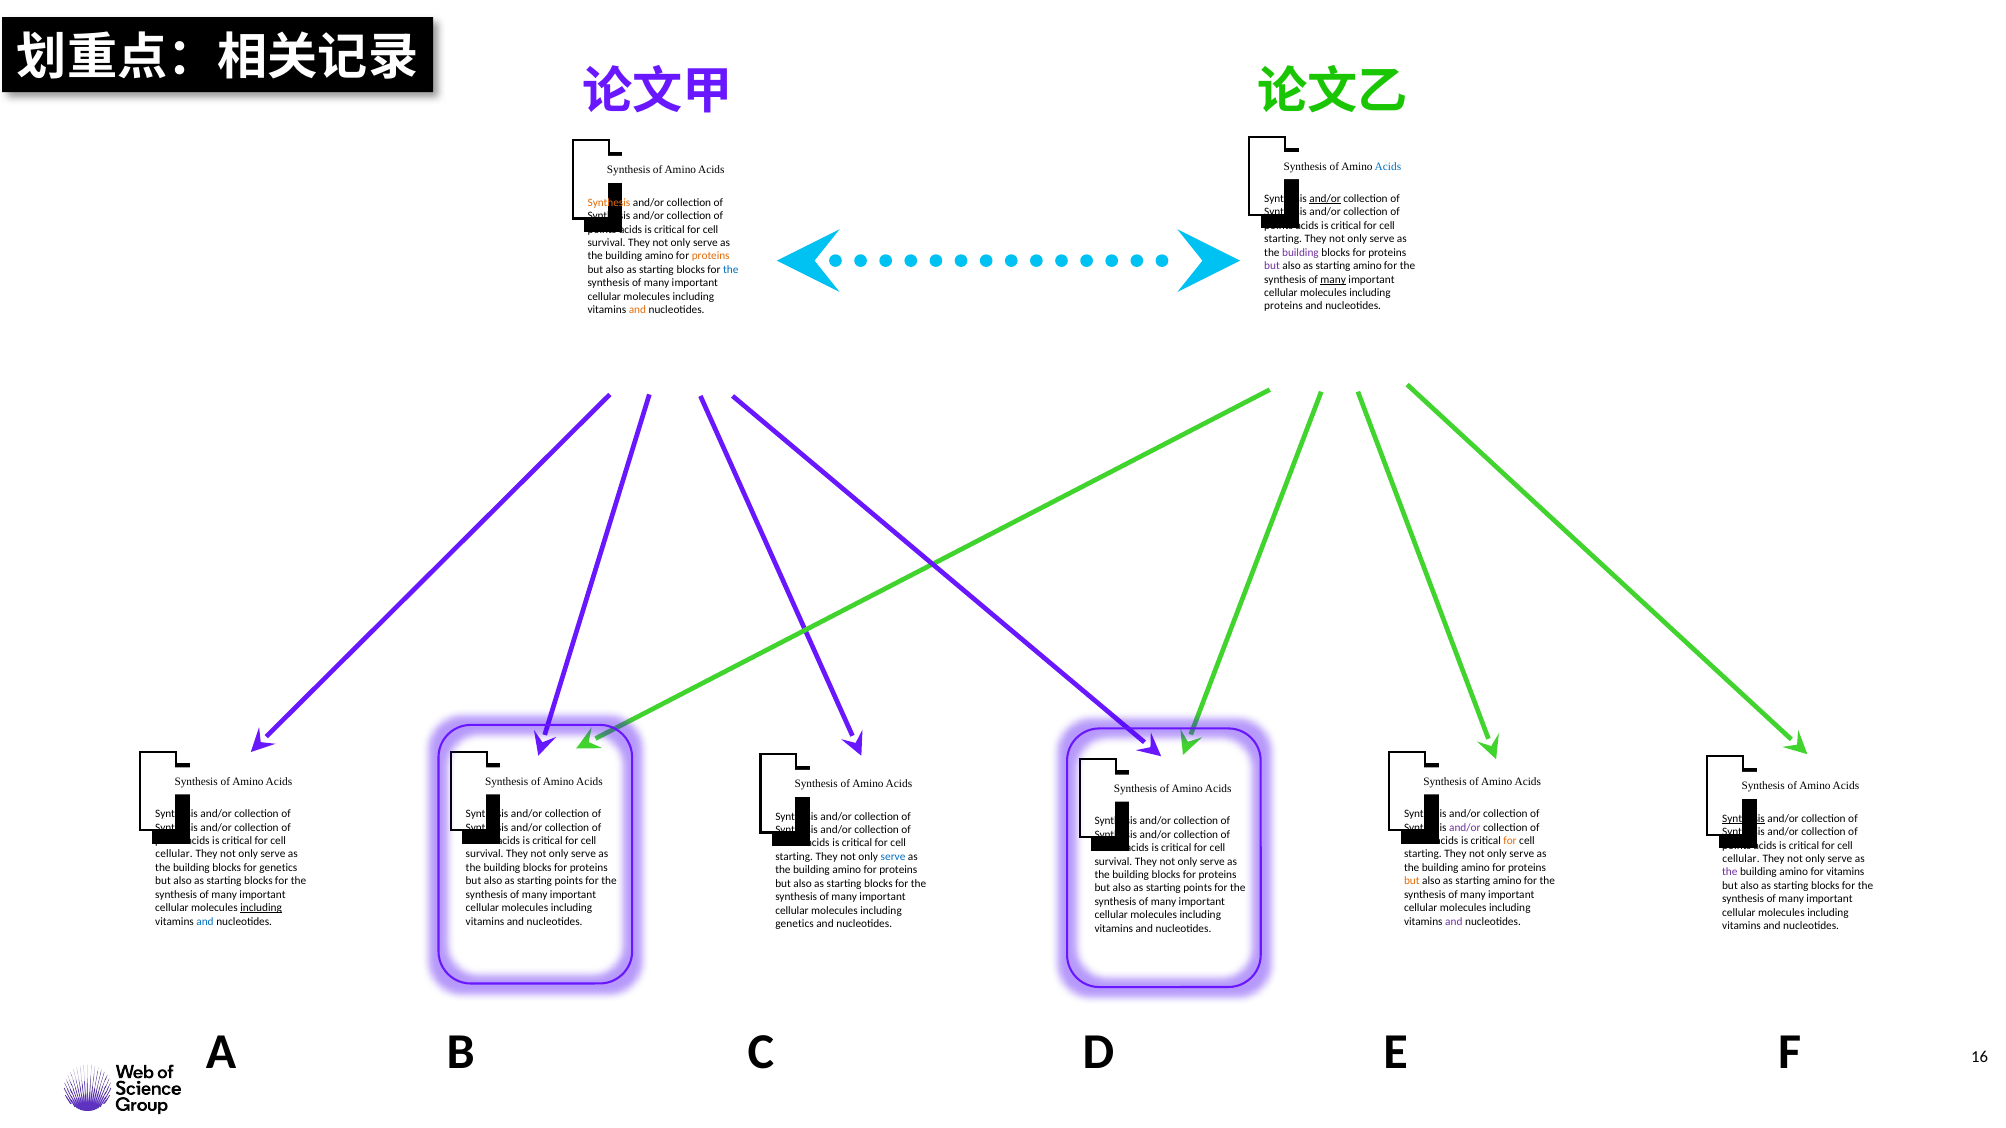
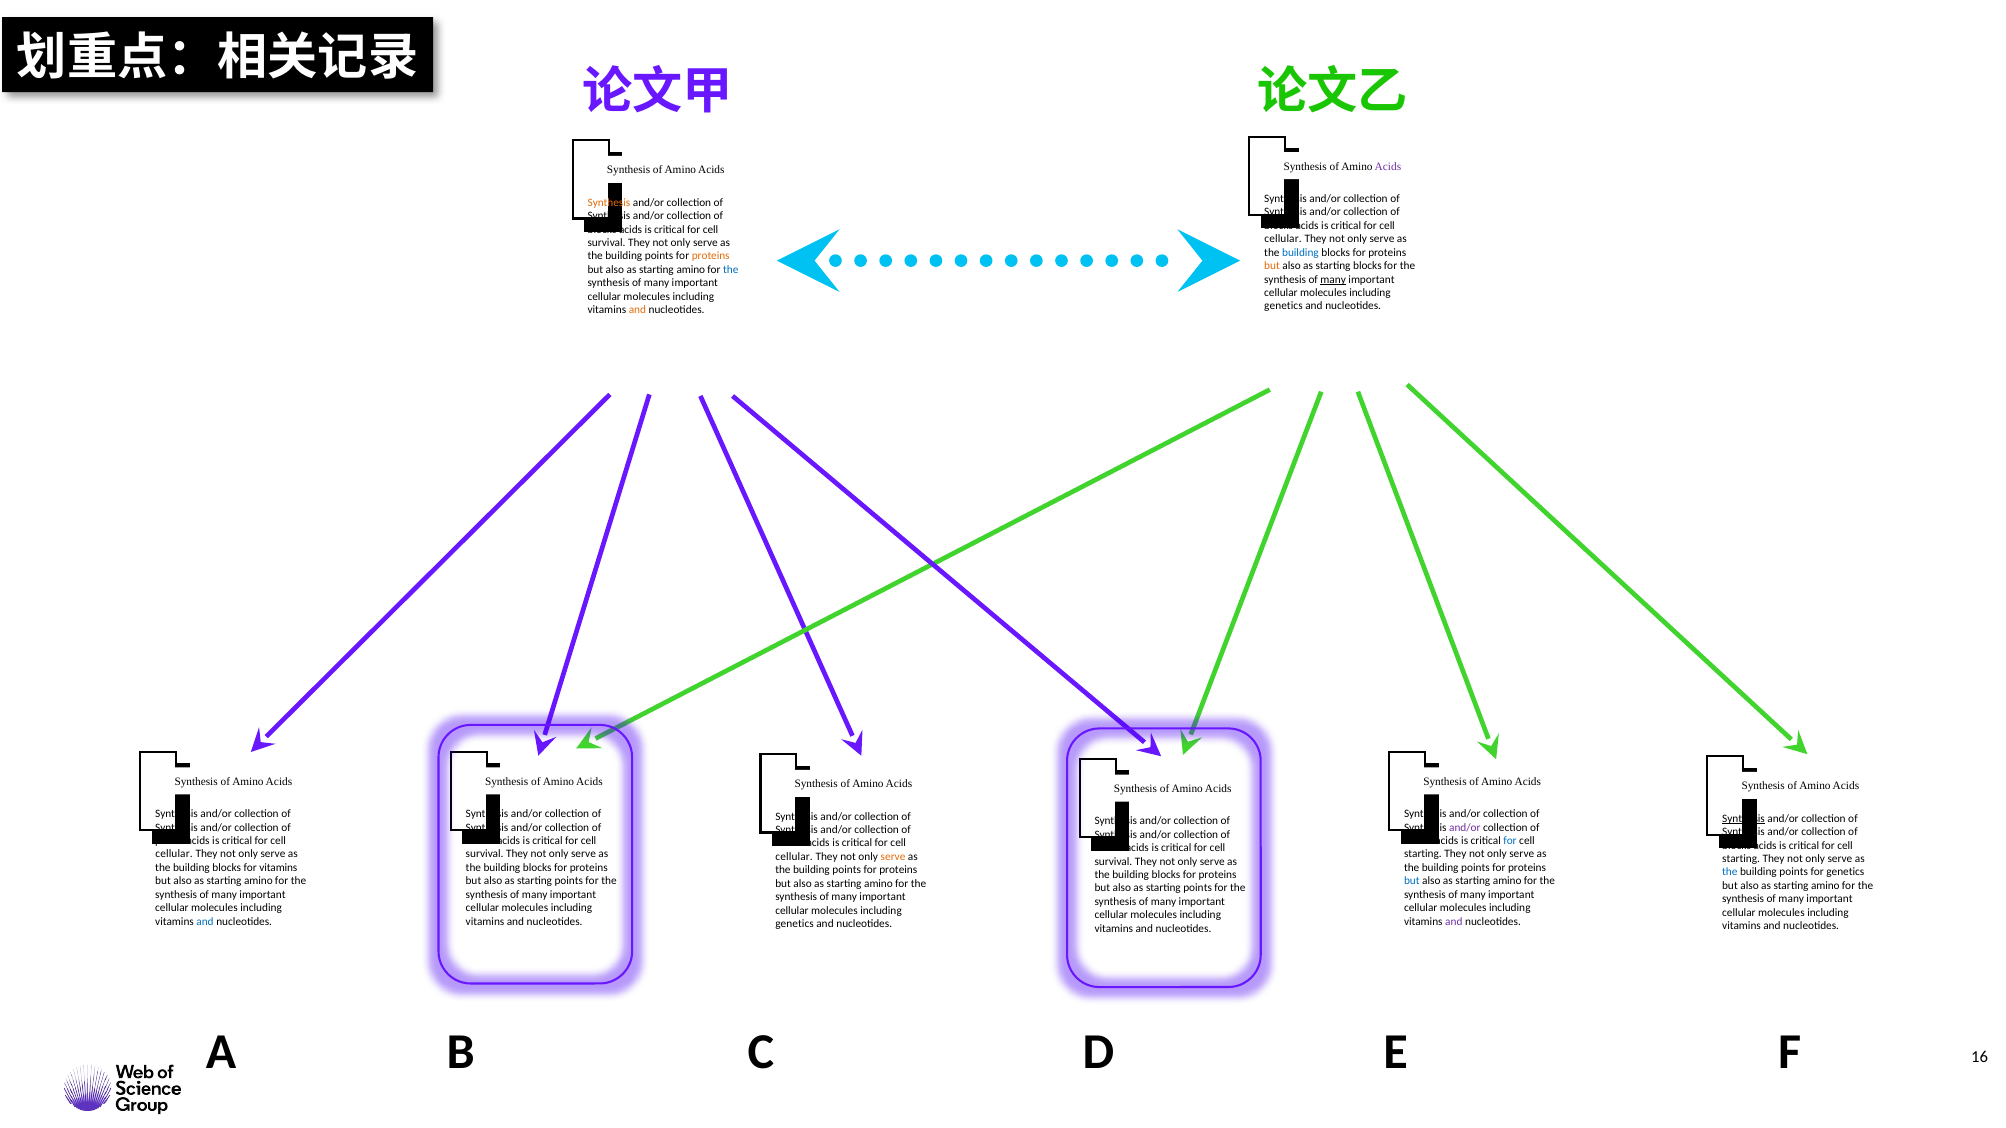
Acids colour: blue -> purple (1388, 167)
and/or underline: present -> none (1325, 199)
points: points -> blocks (1279, 226)
points: points -> blocks (602, 229)
starting: starting -> cellular (1283, 239)
building colour: purple -> blue (1300, 253)
amino: amino -> points (659, 256)
but colour: purple -> orange (1272, 266)
amino: amino -> blocks (1367, 266)
blocks: blocks -> amino (691, 270)
proteins: proteins -> genetics (1283, 306)
for colour: orange -> blue (1510, 841)
points: points -> blocks (1737, 846)
starting: starting -> cellular (794, 857)
serve colour: blue -> orange (893, 857)
cellular: cellular -> starting (1741, 859)
for genetics: genetics -> vitamins (278, 868)
amino: amino -> points (1476, 868)
amino: amino -> points (847, 870)
the colour: purple -> blue (1730, 872)
amino: amino -> points (1794, 872)
for vitamins: vitamins -> genetics (1845, 872)
blocks: blocks -> amino (258, 881)
but colour: orange -> blue (1412, 881)
blocks: blocks -> amino (878, 884)
blocks: blocks -> amino (1825, 886)
including underline: present -> none (261, 908)
